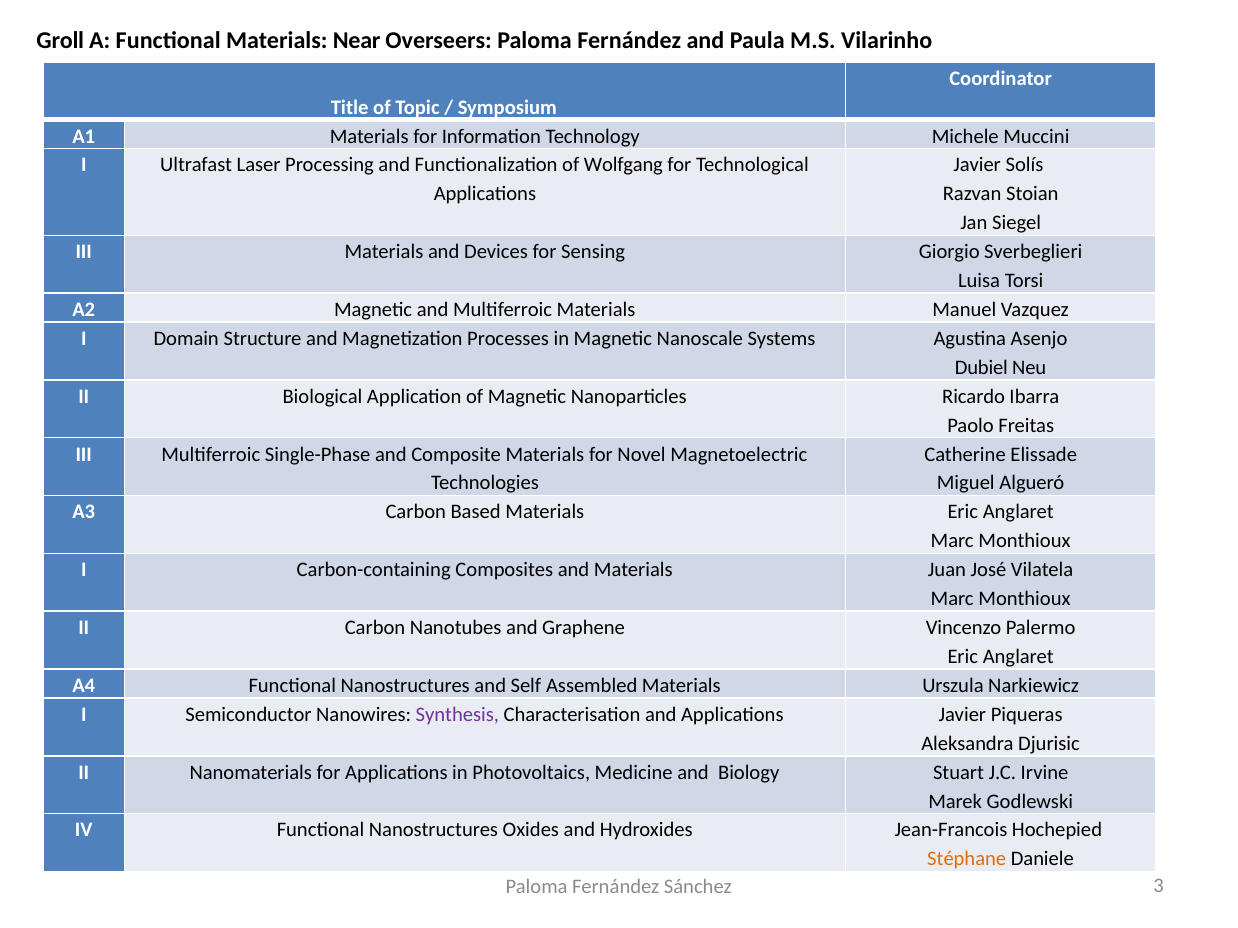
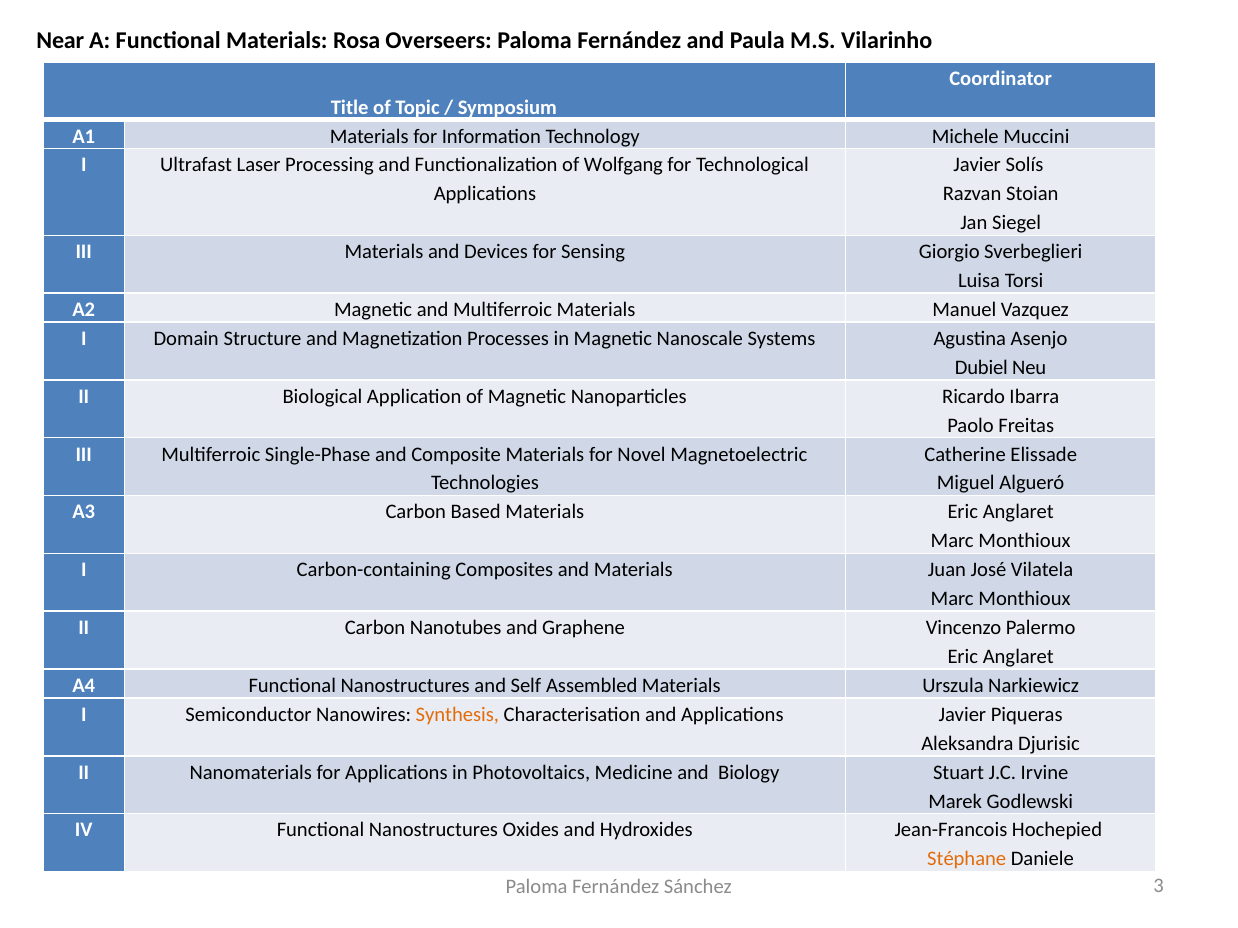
Groll: Groll -> Near (60, 41)
Near: Near -> Rosa (357, 41)
Synthesis colour: purple -> orange (457, 715)
